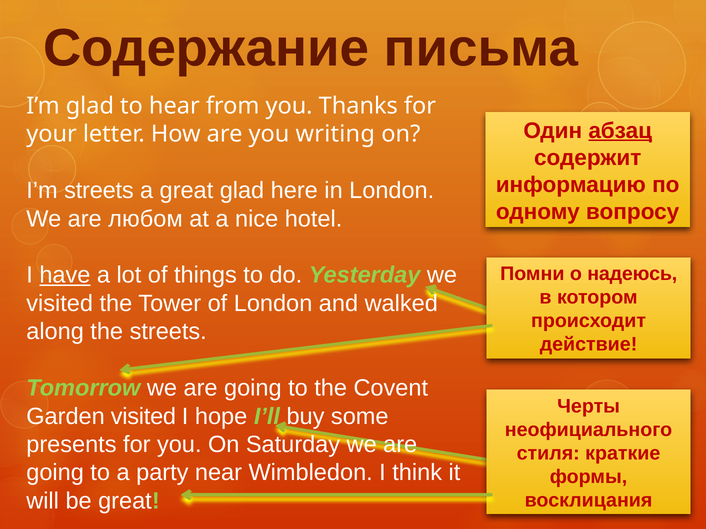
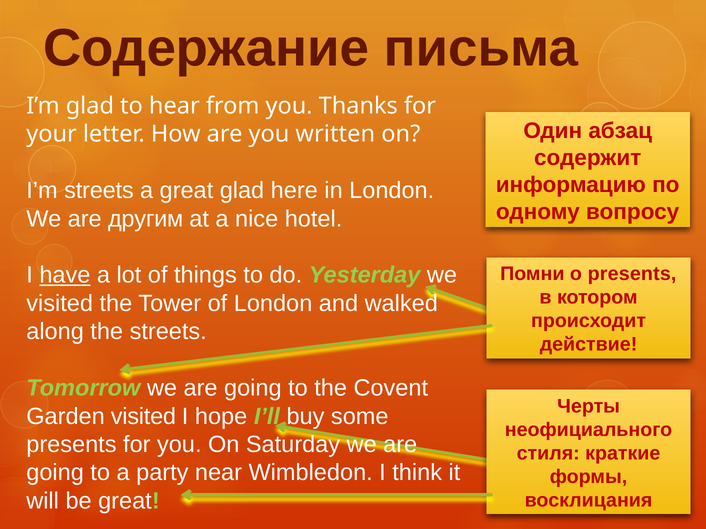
абзац underline: present -> none (620, 131)
writing: writing -> written (335, 134)
любом: любом -> другим (146, 219)
о надеюсь: надеюсь -> presents (632, 274)
